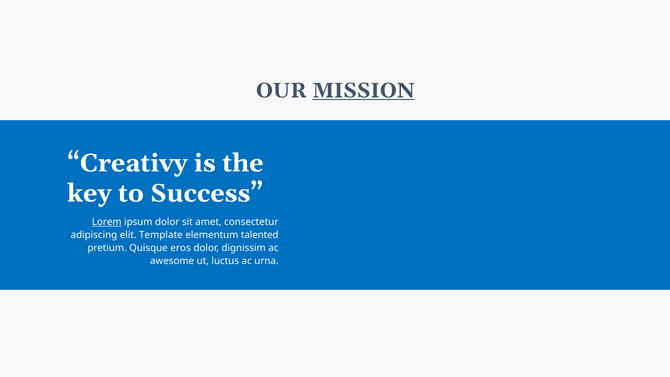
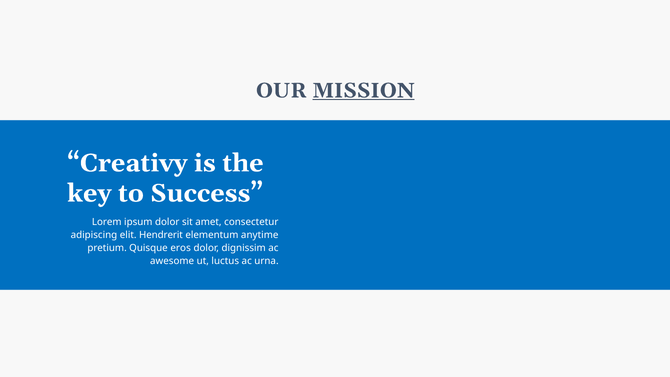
Lorem underline: present -> none (107, 222)
Template: Template -> Hendrerit (161, 235)
talented: talented -> anytime (260, 235)
